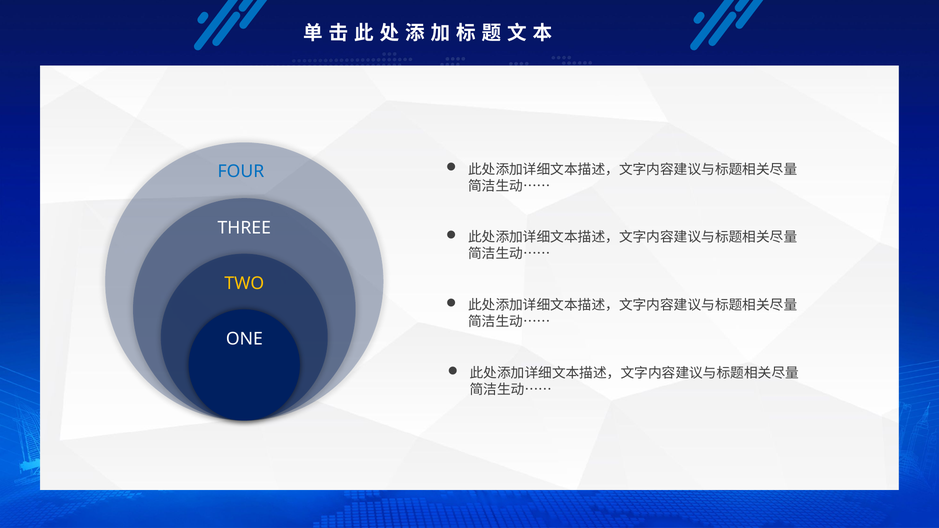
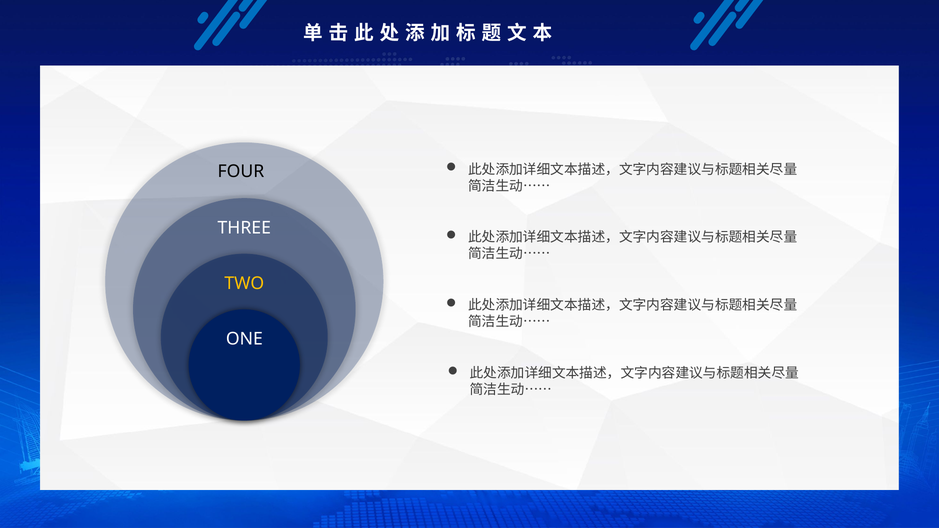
FOUR colour: blue -> black (241, 171)
